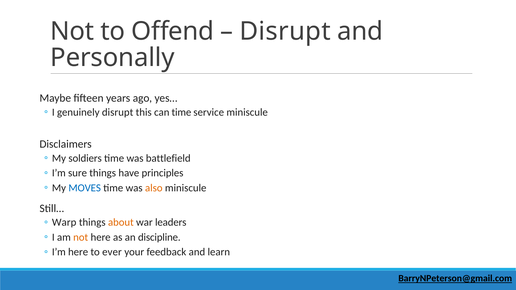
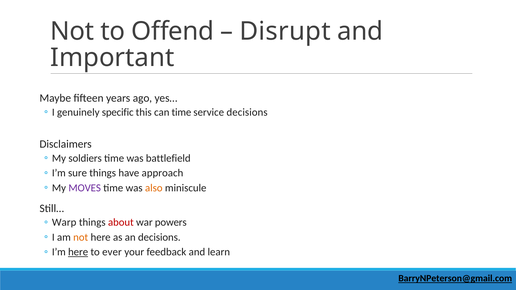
Personally: Personally -> Important (112, 58)
genuinely disrupt: disrupt -> specific (118, 112)
service miniscule: miniscule -> decisions (247, 112)
principles: principles -> approach (162, 173)
MOVES colour: blue -> purple (85, 188)
about colour: orange -> red (121, 223)
leaders: leaders -> powers (171, 223)
an discipline: discipline -> decisions (159, 237)
here underline: none -> present (78, 252)
